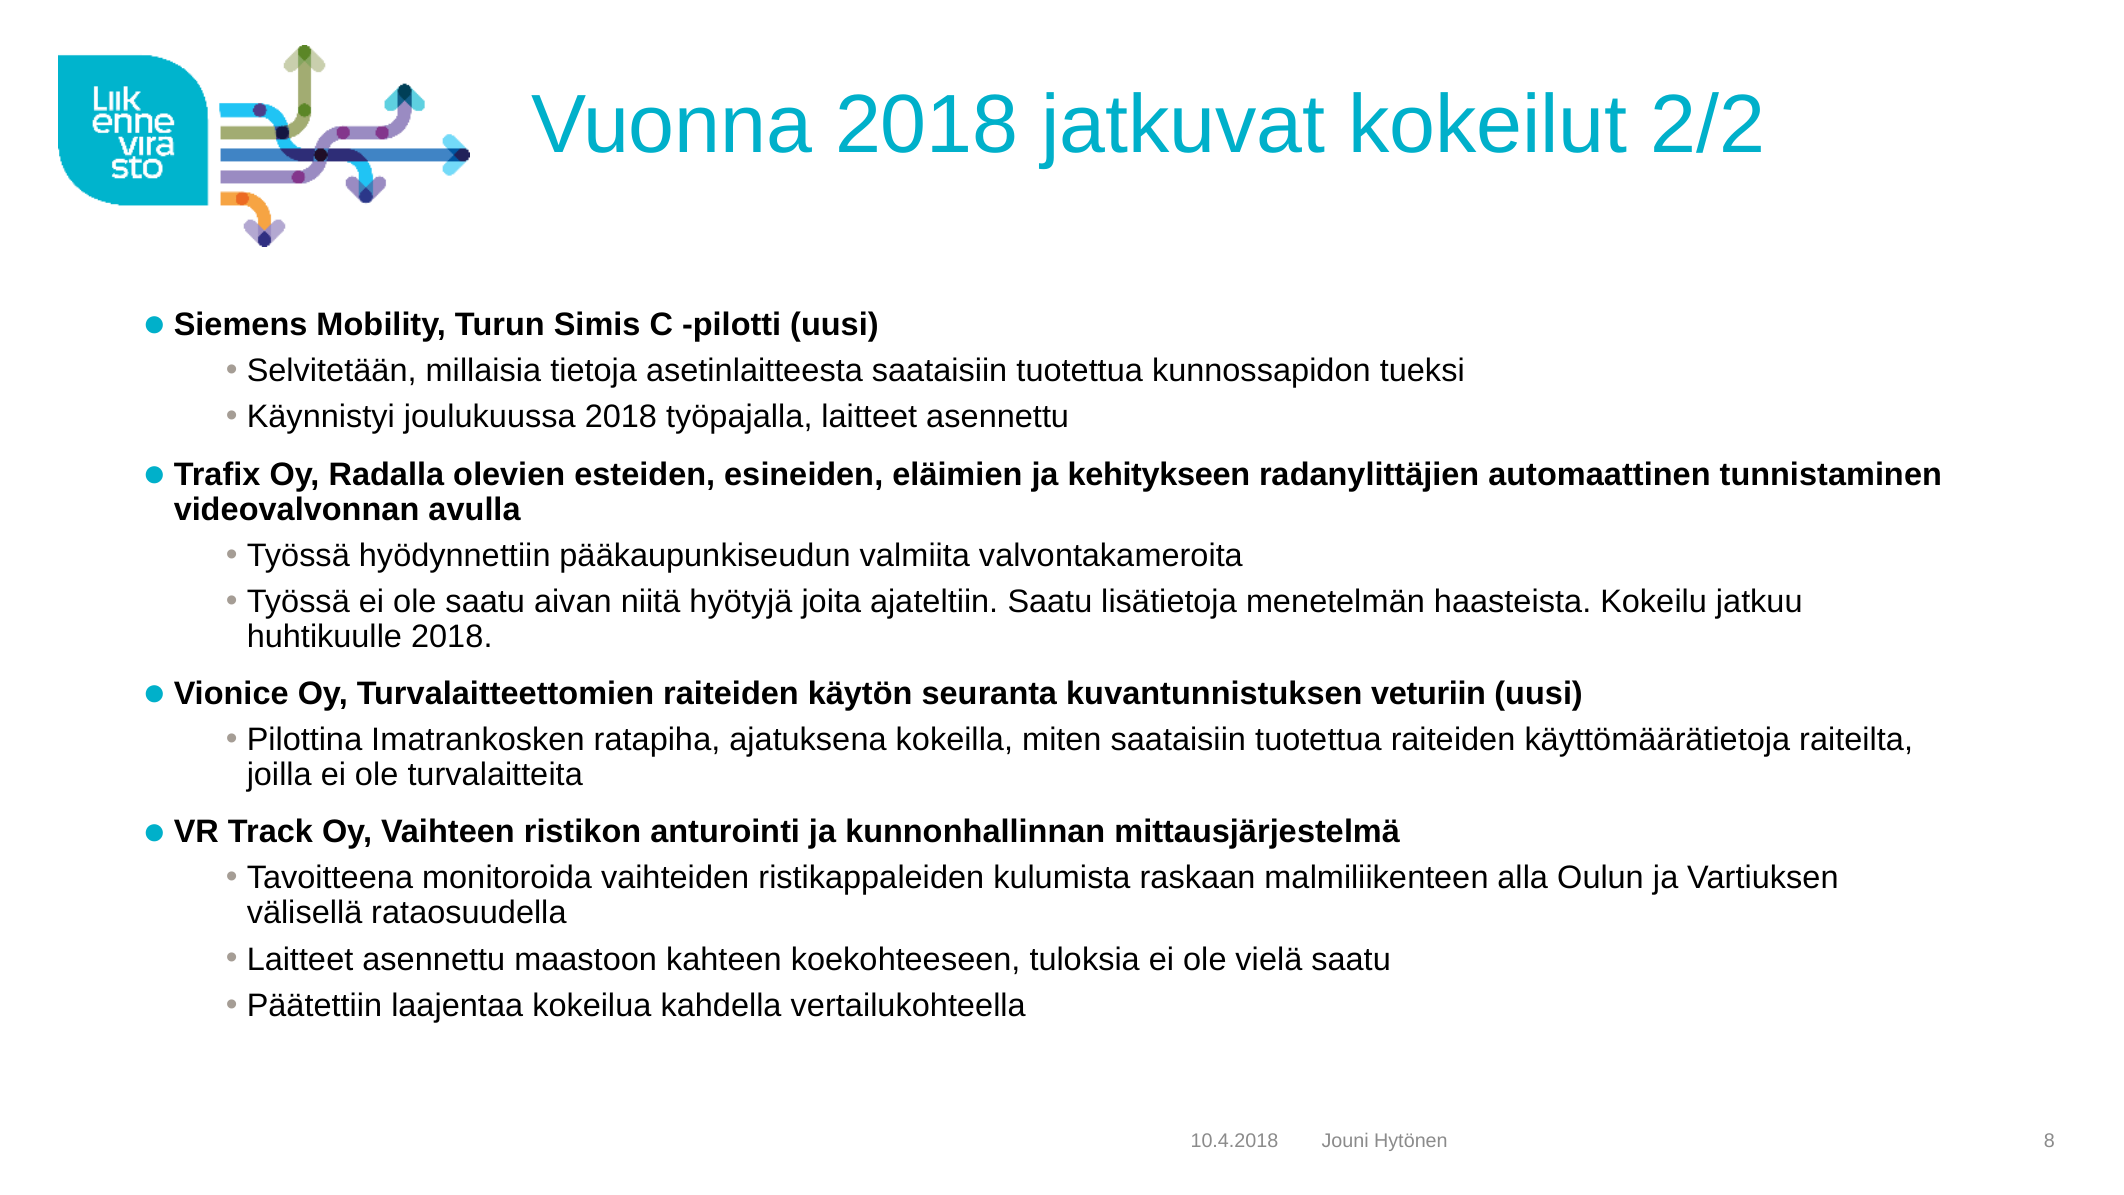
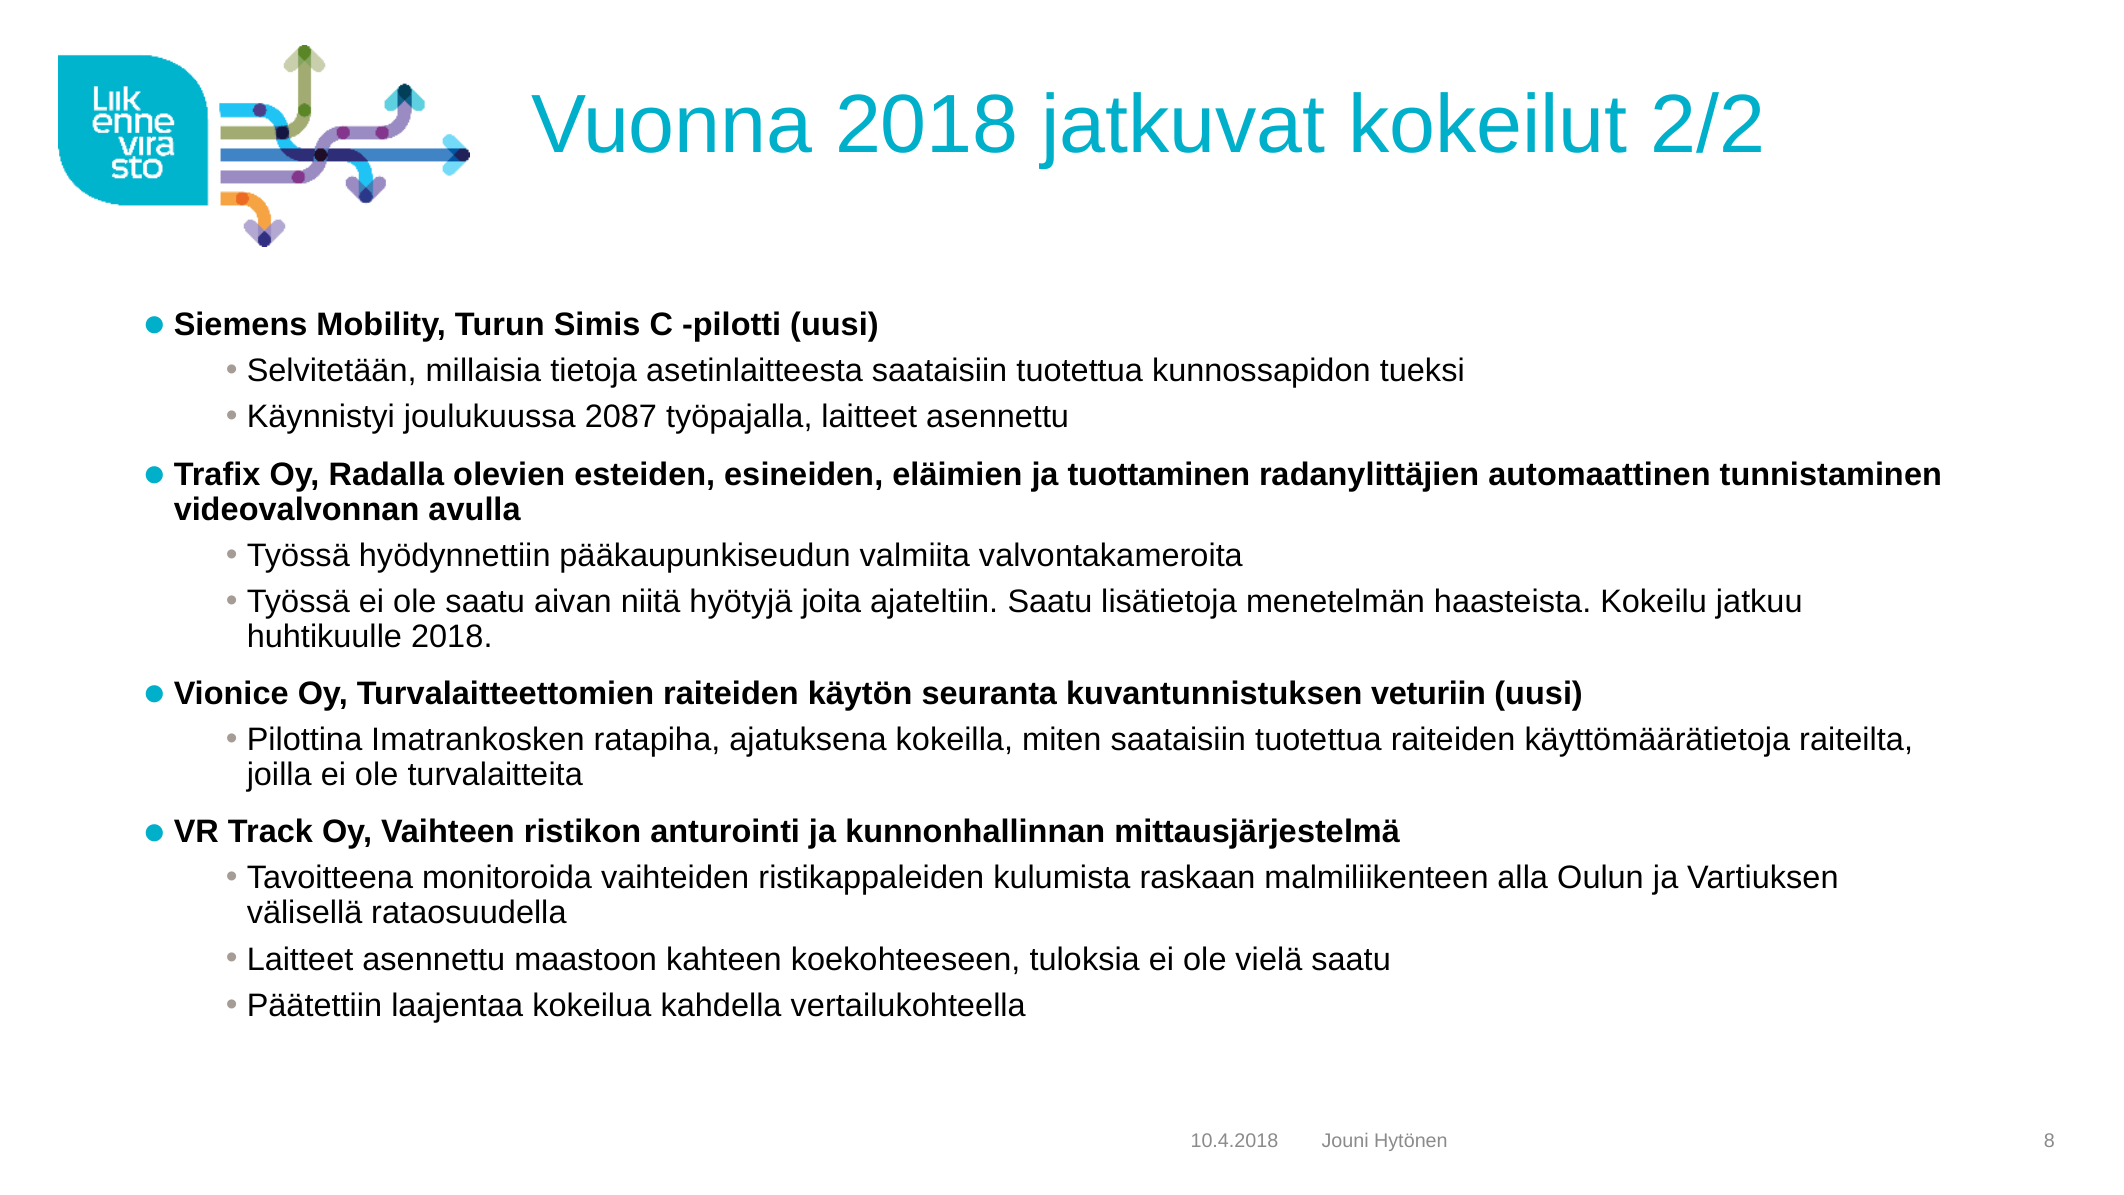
joulukuussa 2018: 2018 -> 2087 (621, 417)
kehitykseen: kehitykseen -> tuottaminen (1159, 474)
